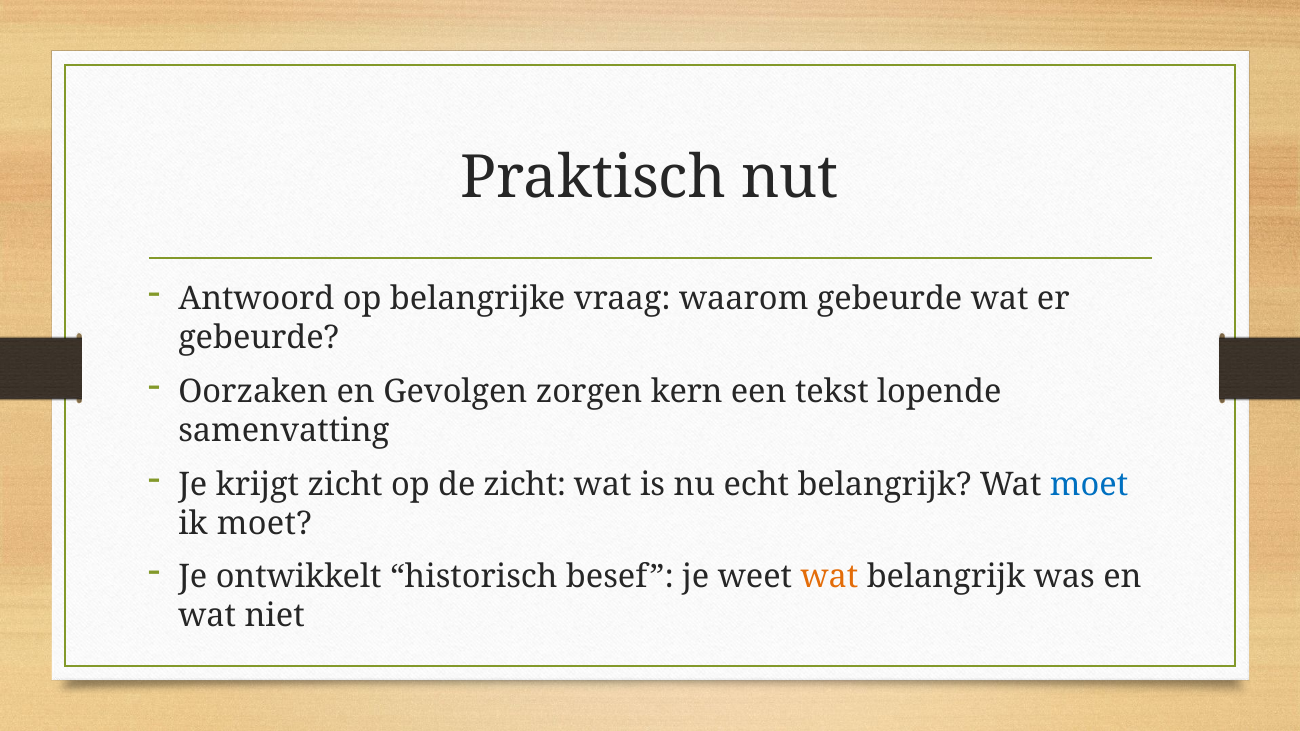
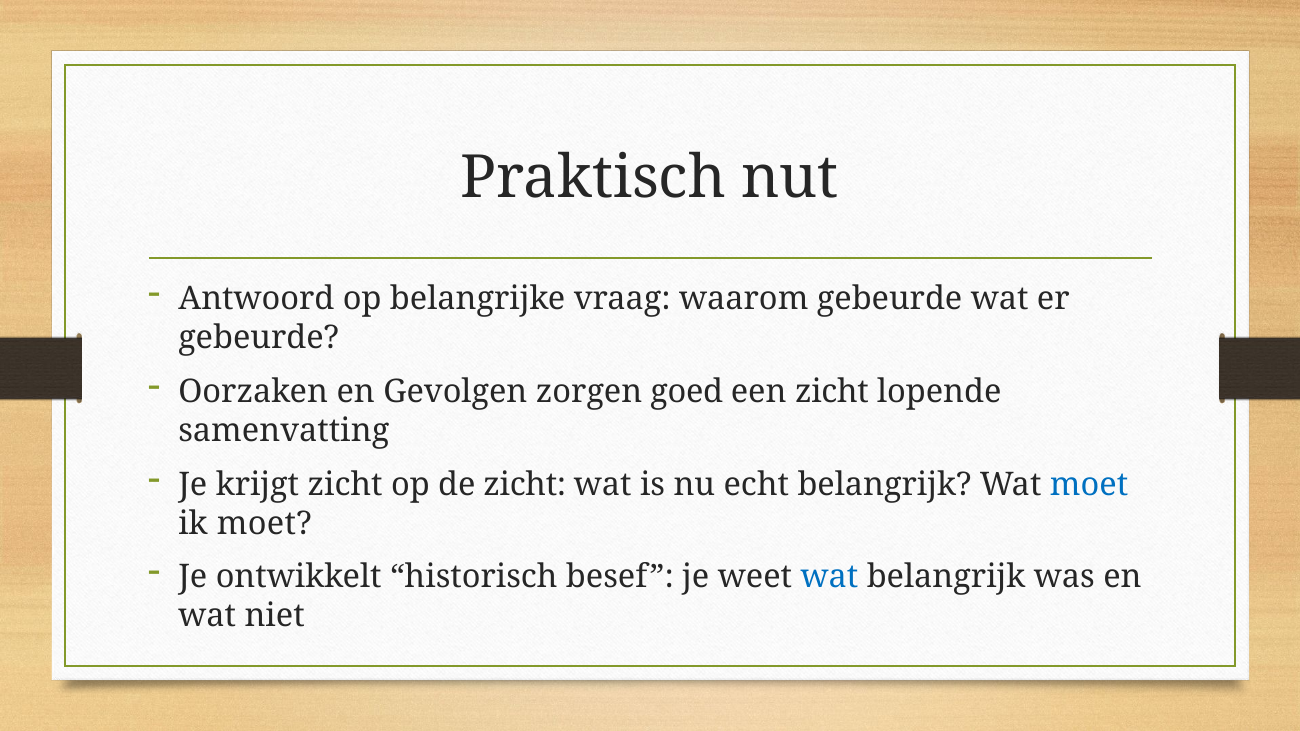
kern: kern -> goed (687, 392)
een tekst: tekst -> zicht (832, 392)
wat colour: orange -> blue (829, 577)
